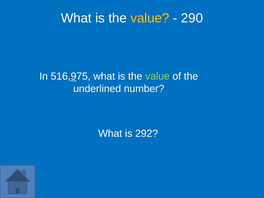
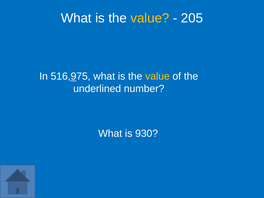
290: 290 -> 205 (192, 18)
value colour: light green -> yellow (157, 76)
292: 292 -> 930 (147, 133)
